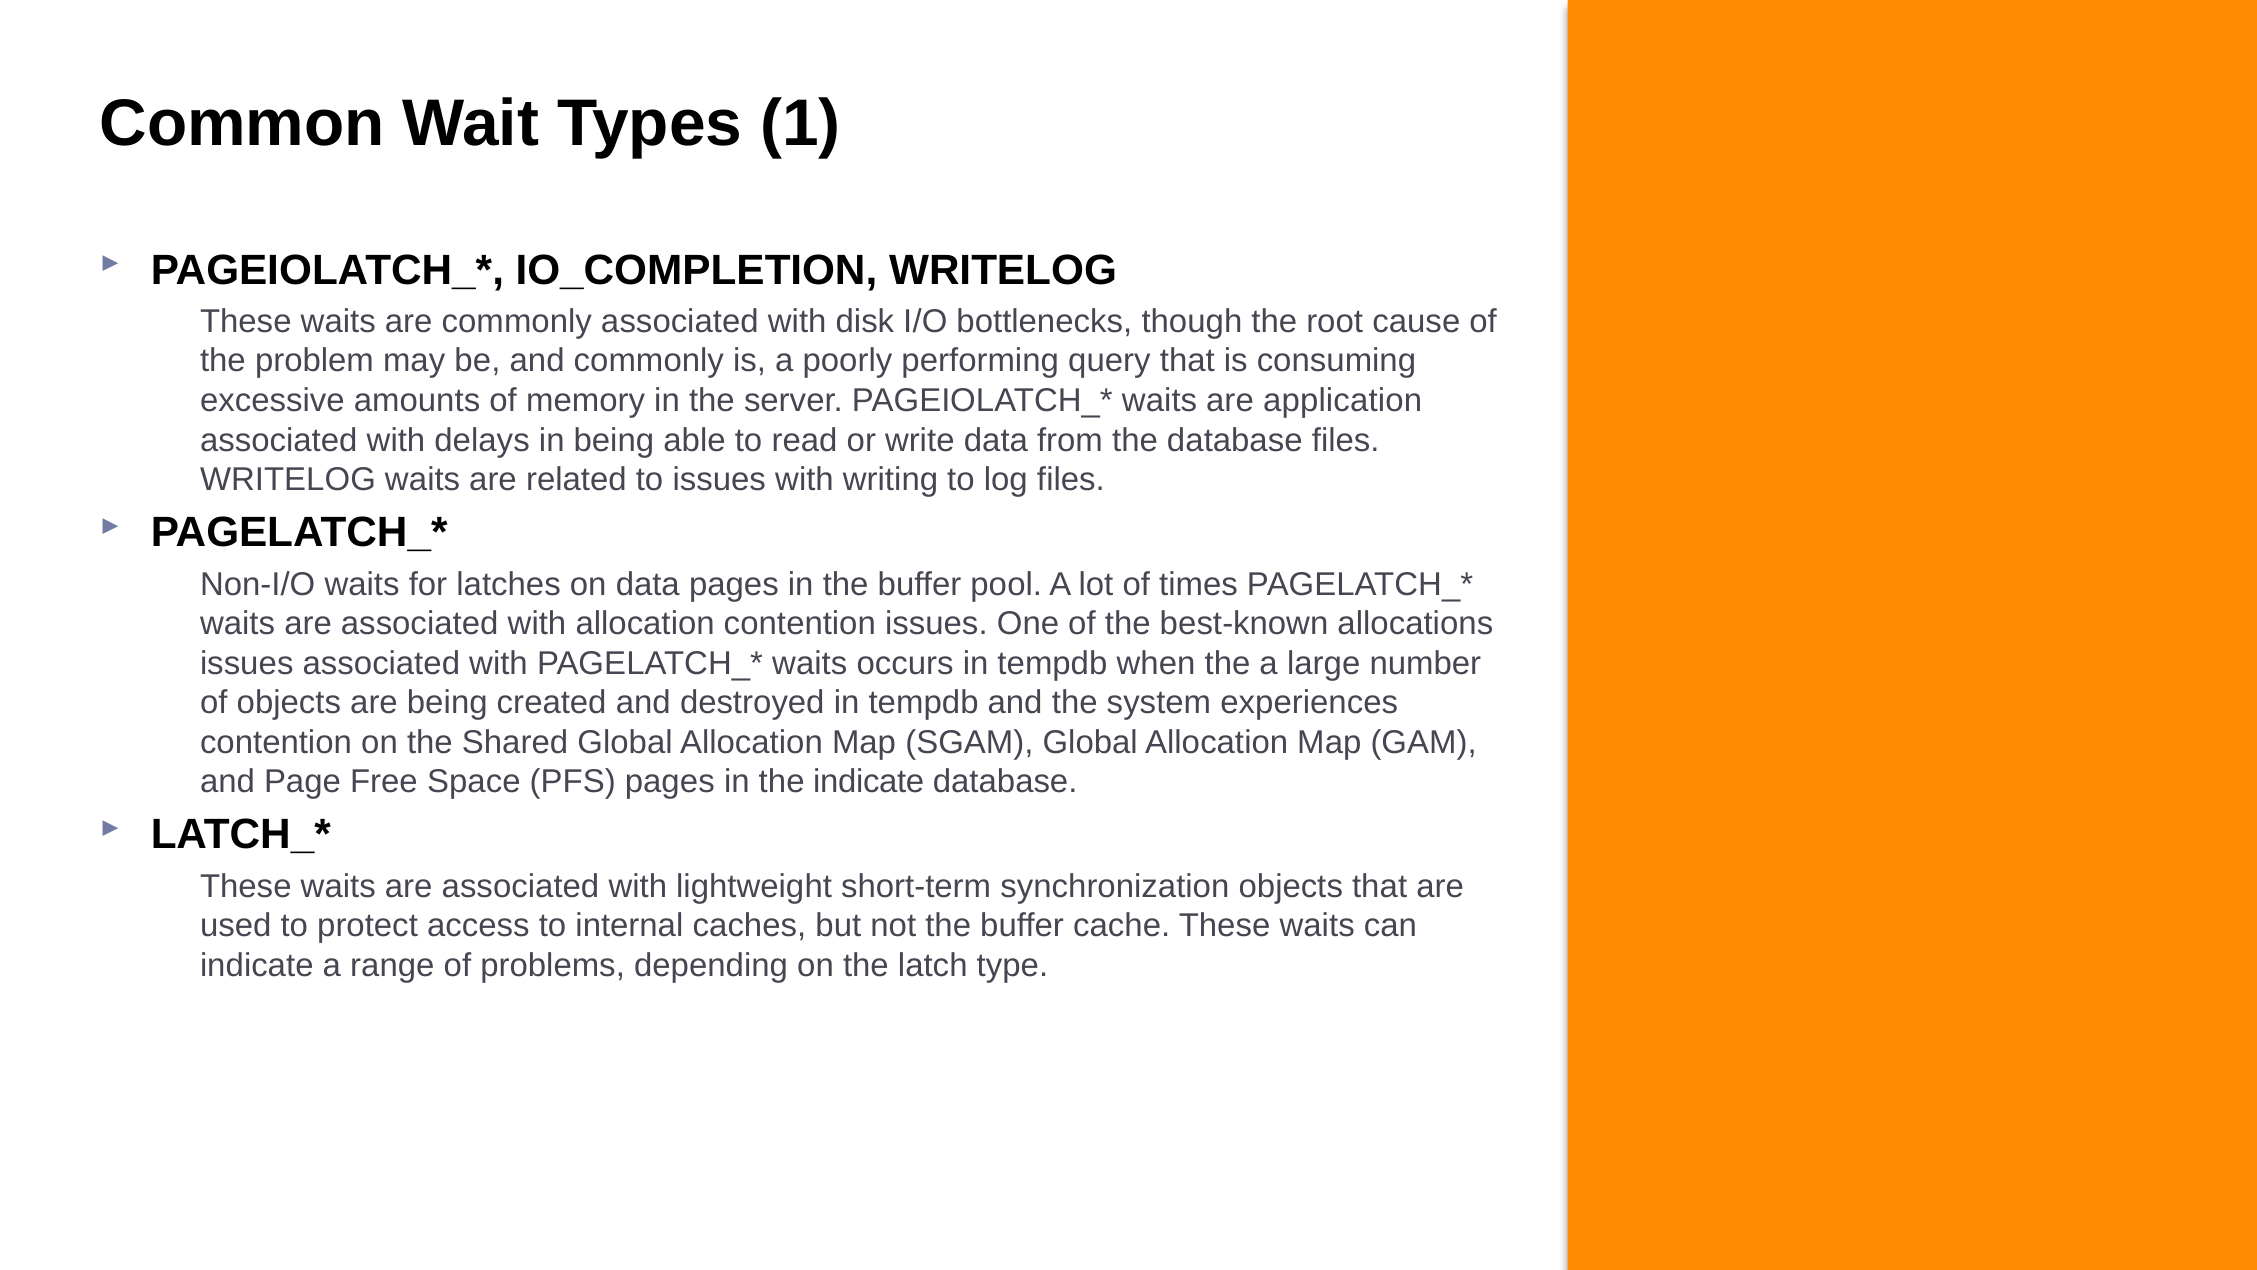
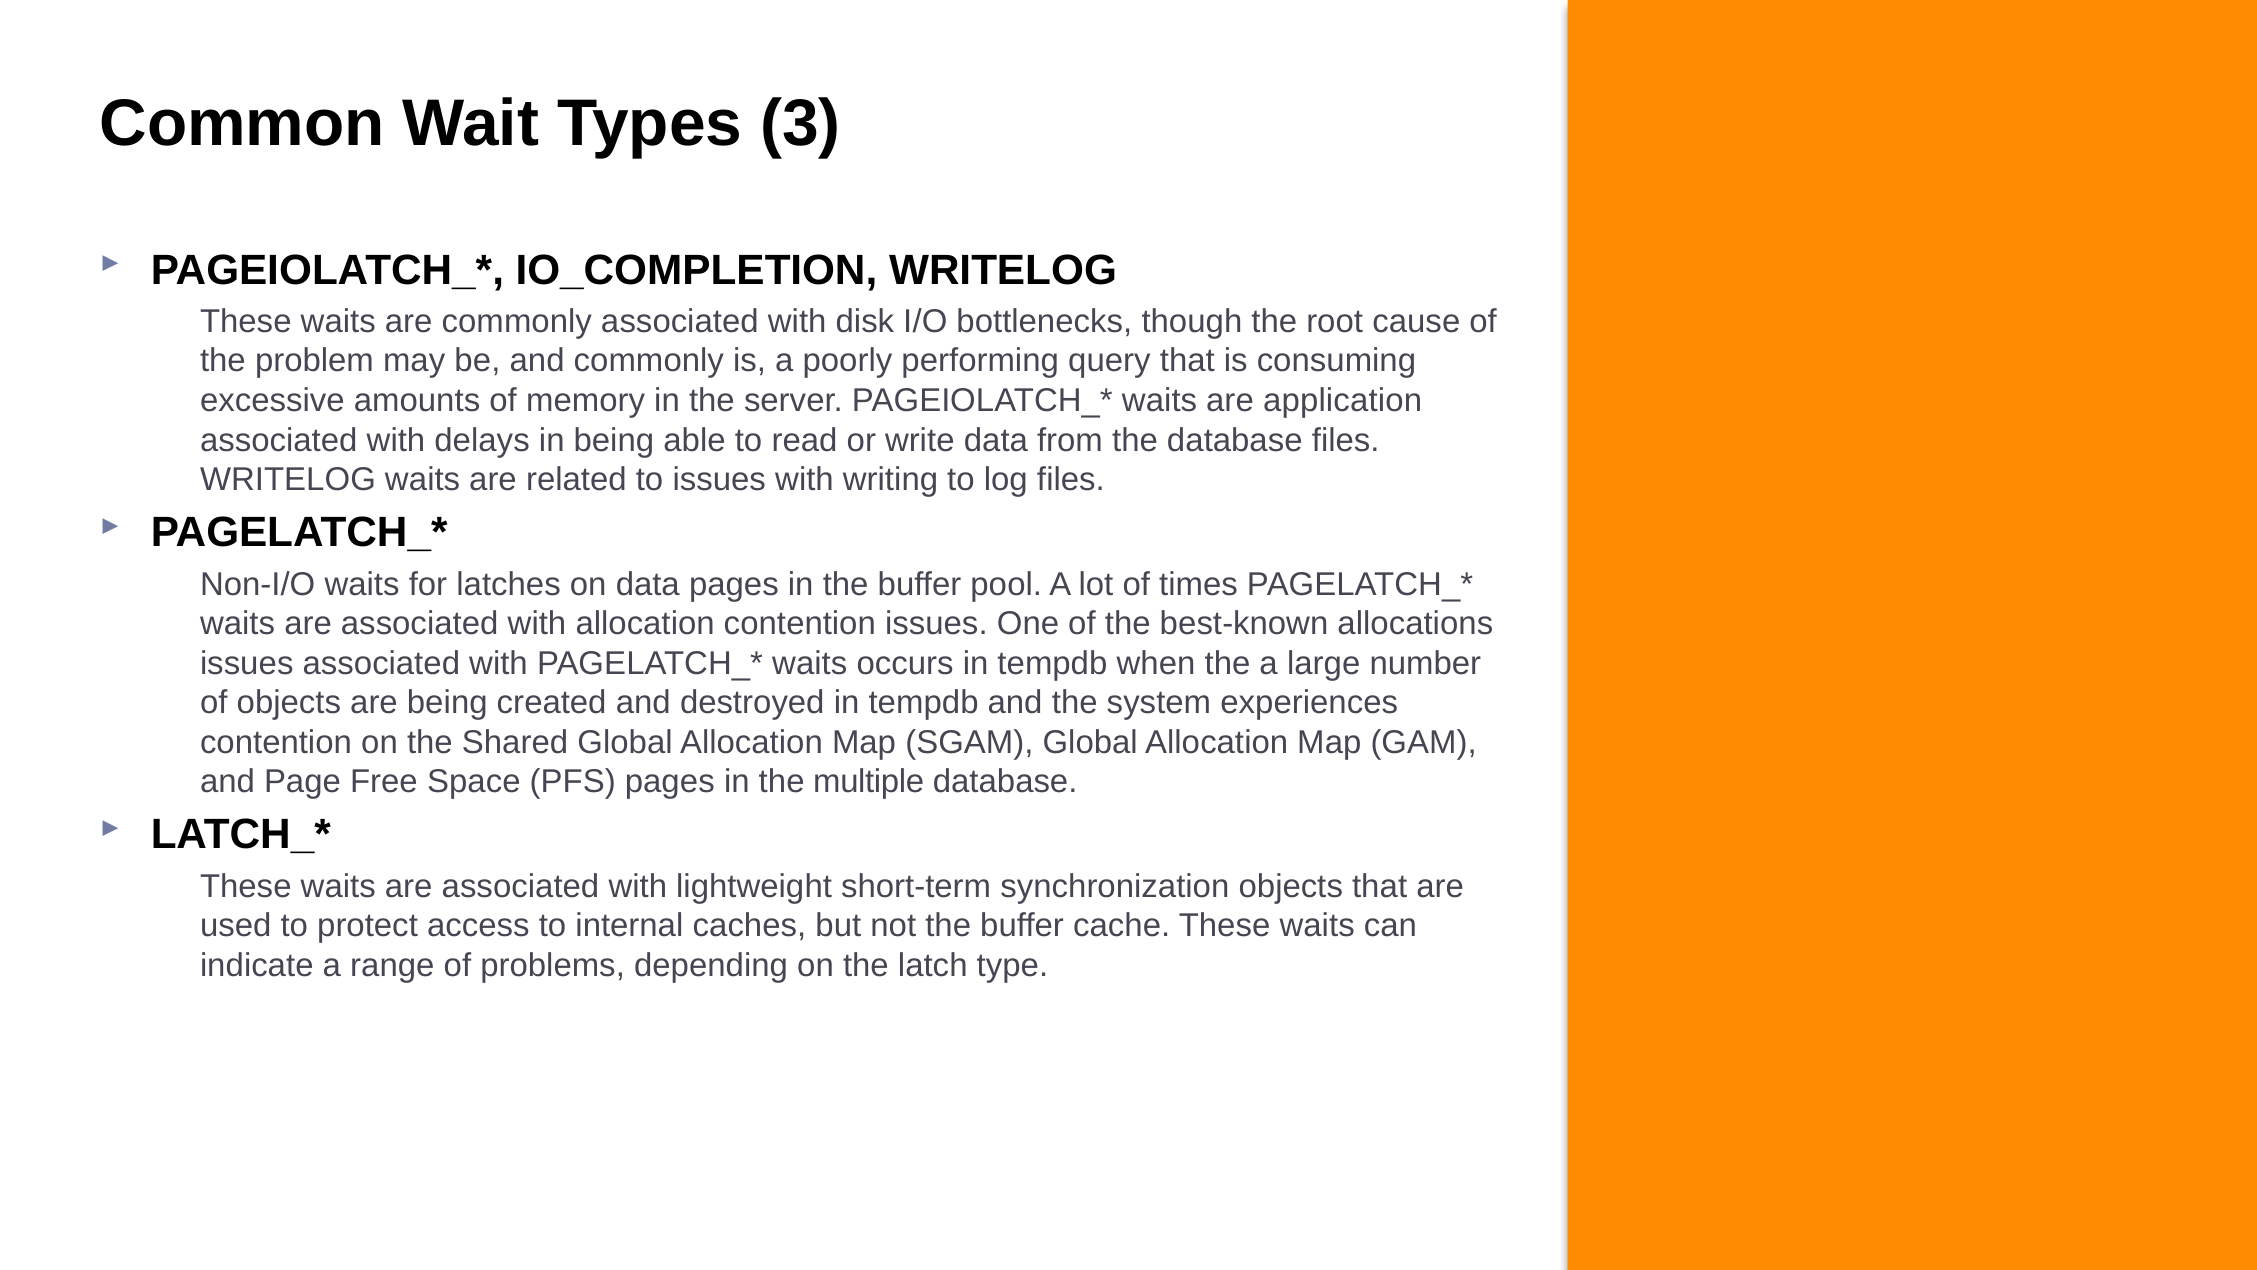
1: 1 -> 3 (801, 123)
the indicate: indicate -> multiple (869, 782)
